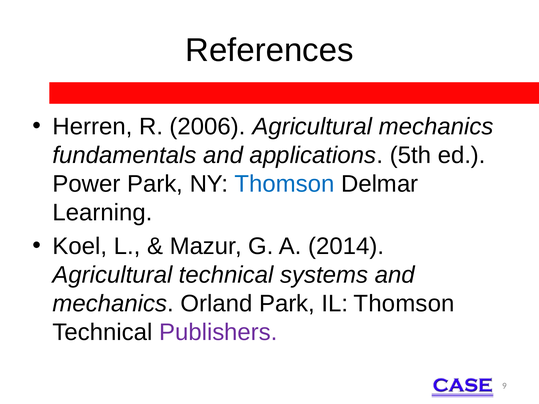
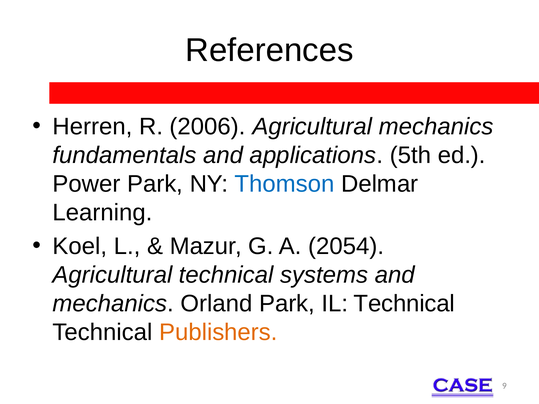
2014: 2014 -> 2054 (346, 246)
IL Thomson: Thomson -> Technical (404, 304)
Publishers colour: purple -> orange (218, 333)
